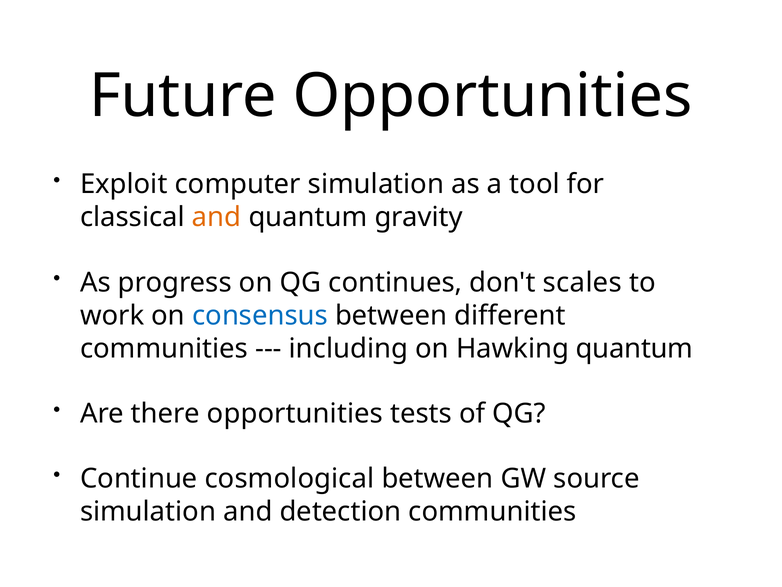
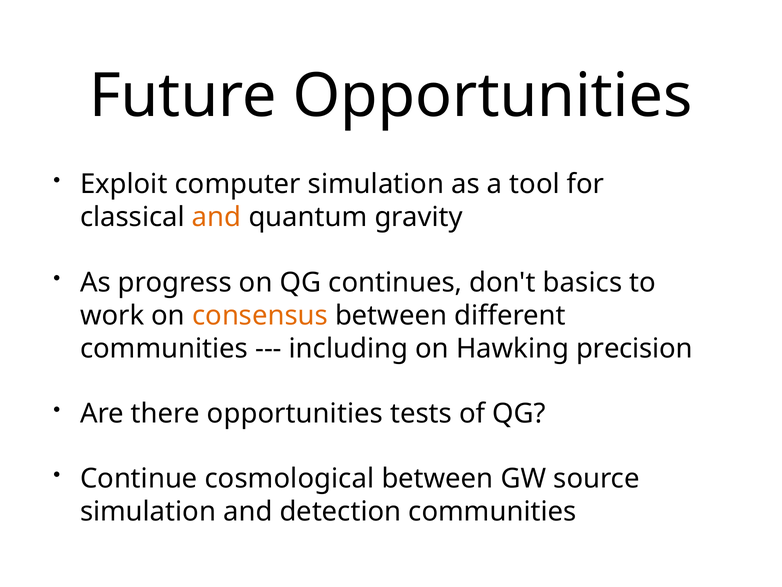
scales: scales -> basics (582, 282)
consensus colour: blue -> orange (260, 315)
Hawking quantum: quantum -> precision (634, 348)
